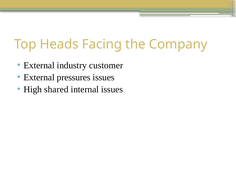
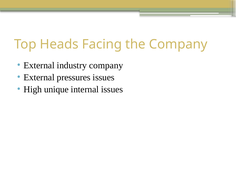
industry customer: customer -> company (106, 65)
shared: shared -> unique (56, 89)
